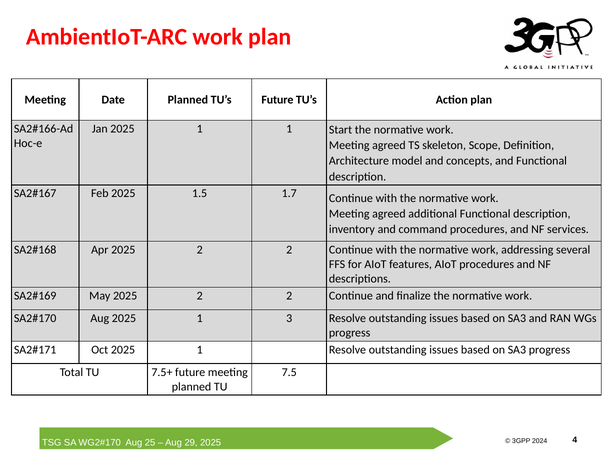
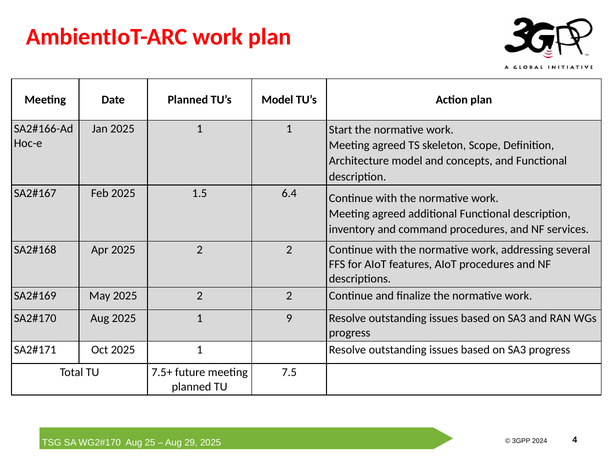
TU’s Future: Future -> Model (277, 100)
1.7: 1.7 -> 6.4 (289, 193)
3: 3 -> 9 (289, 318)
